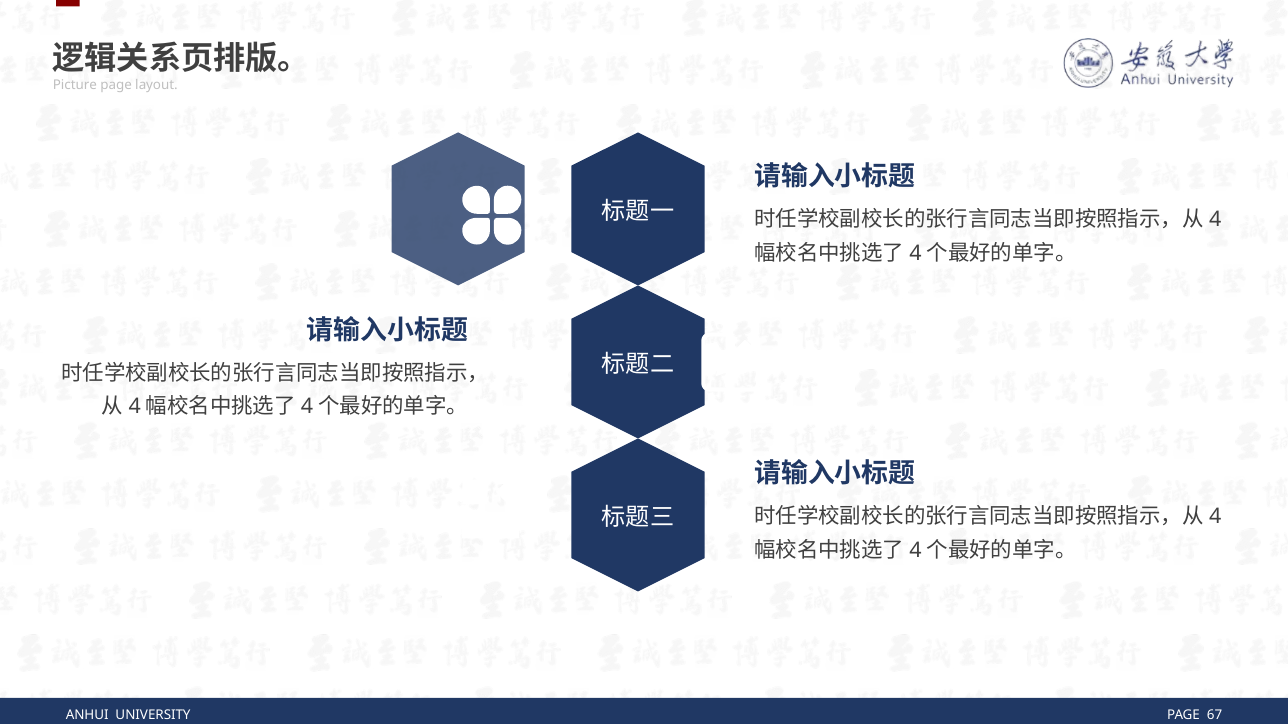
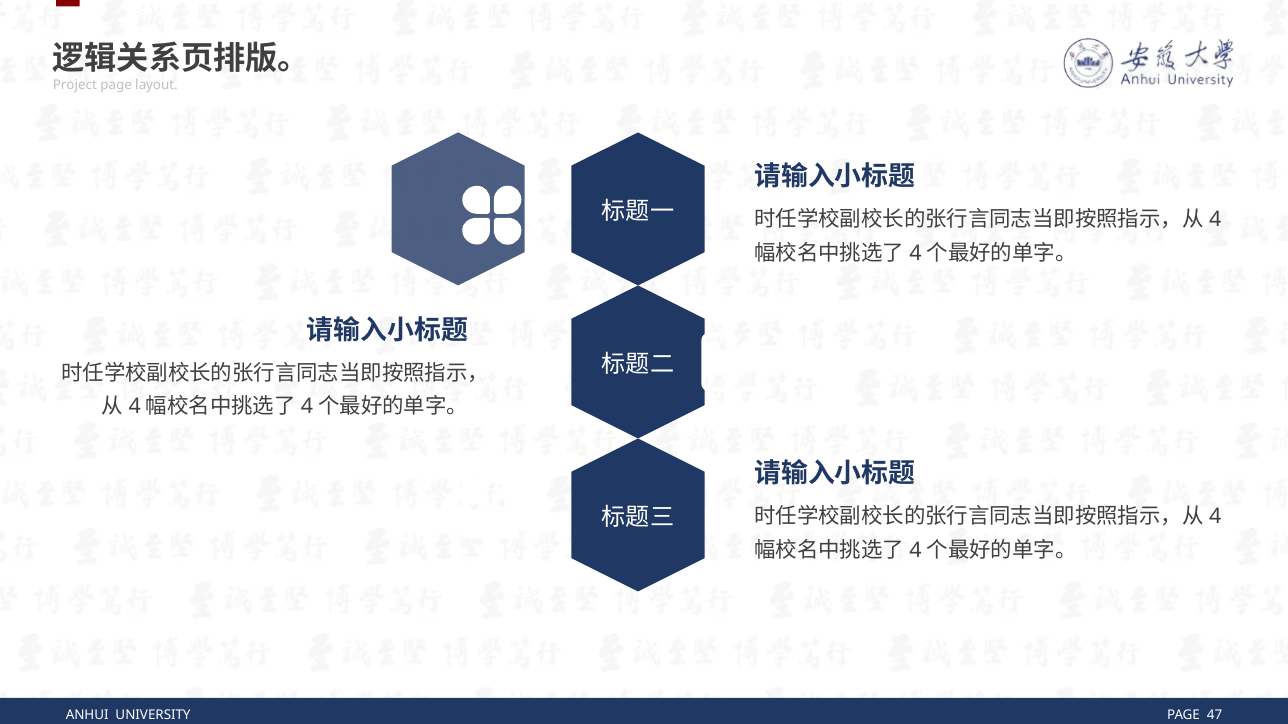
Picture: Picture -> Project (75, 85)
67: 67 -> 47 (1215, 716)
